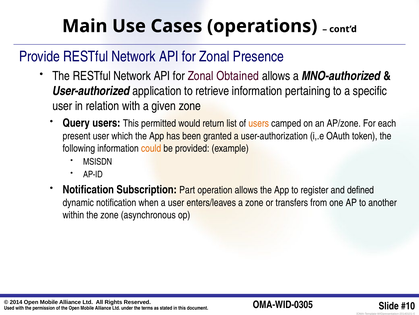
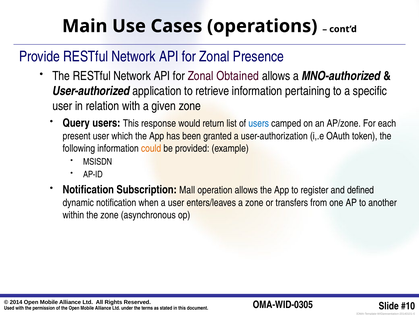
permitted: permitted -> response (159, 123)
users colour: orange -> blue (259, 123)
Part: Part -> Mall (187, 190)
